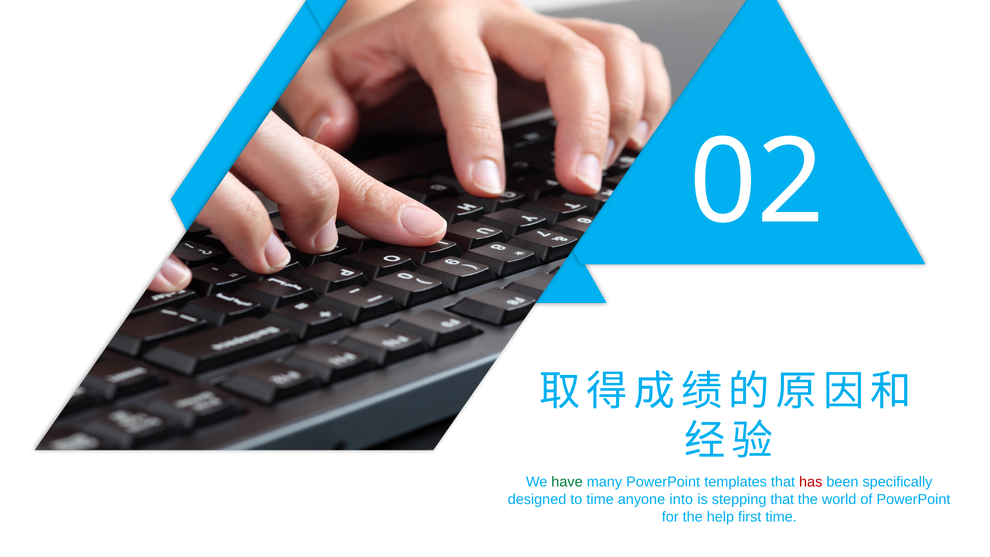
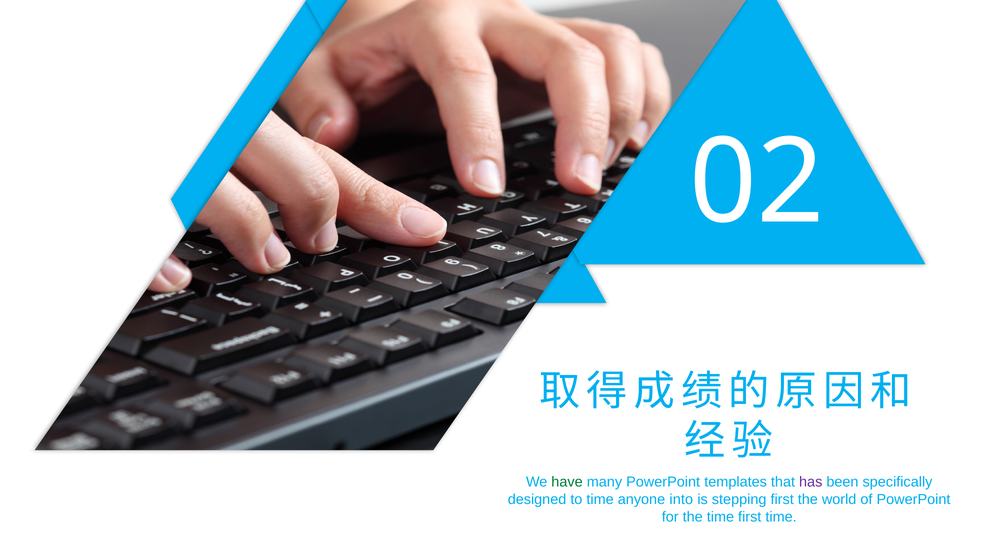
has colour: red -> purple (811, 482)
stepping that: that -> first (782, 499)
the help: help -> time (720, 517)
